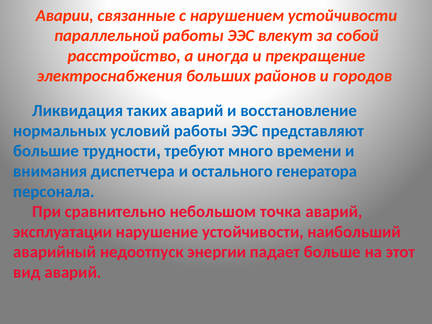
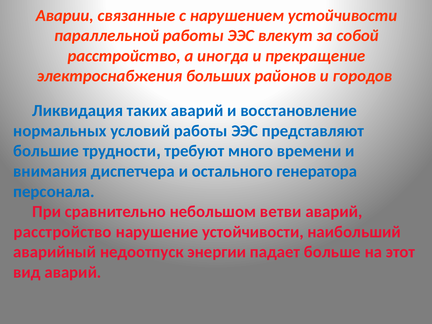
точка: точка -> ветви (281, 212)
эксплуатации: эксплуатации -> расстройство (63, 232)
